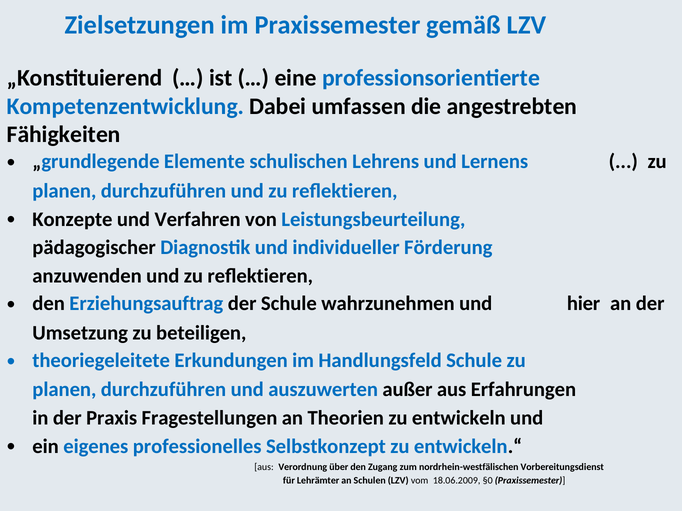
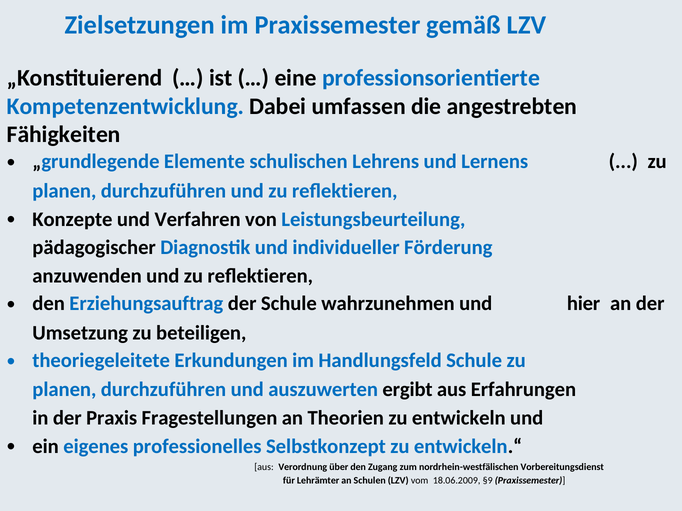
außer: außer -> ergibt (408, 390)
§0: §0 -> §9 (488, 481)
